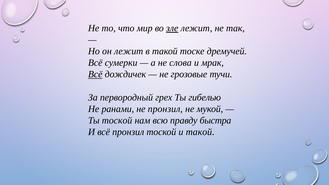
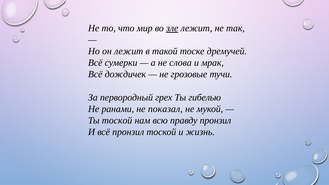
Всё underline: present -> none (95, 74)
не пронзил: пронзил -> показал (165, 109)
правду быстра: быстра -> пронзил (215, 120)
и такой: такой -> жизнь (200, 132)
